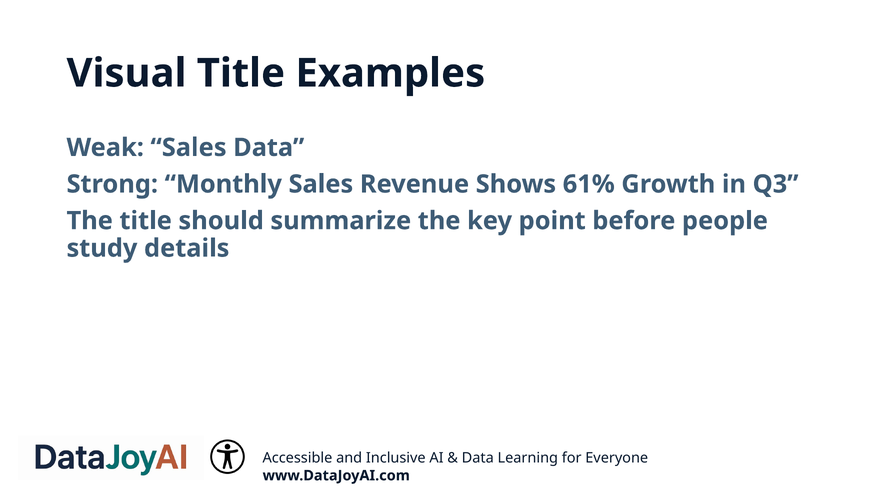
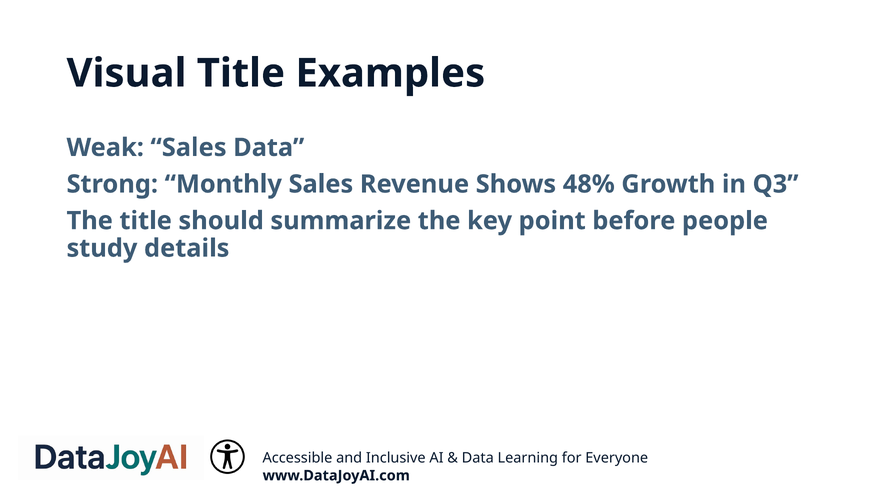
61%: 61% -> 48% (589, 184)
